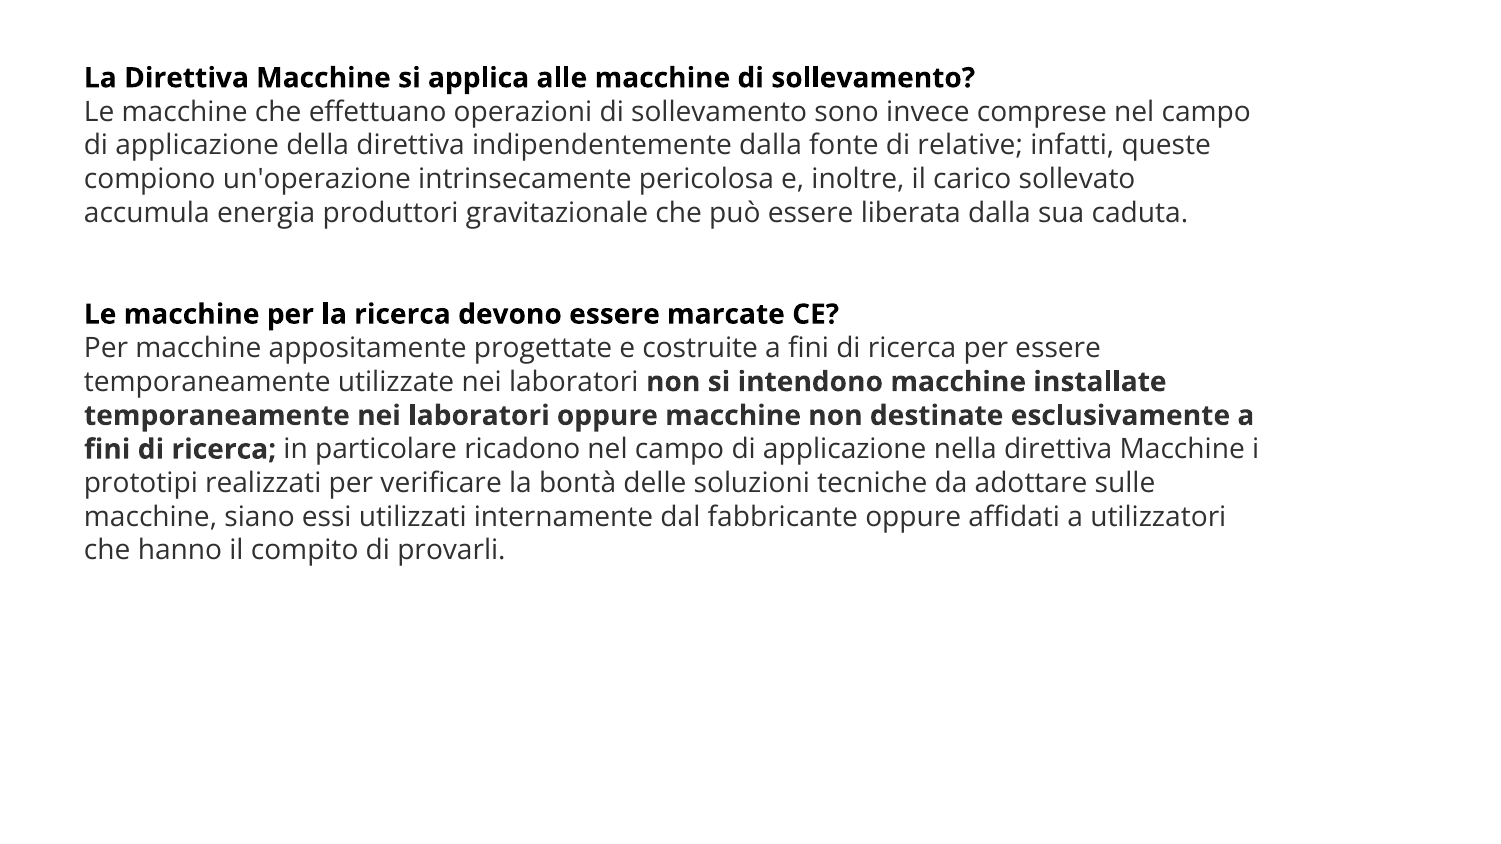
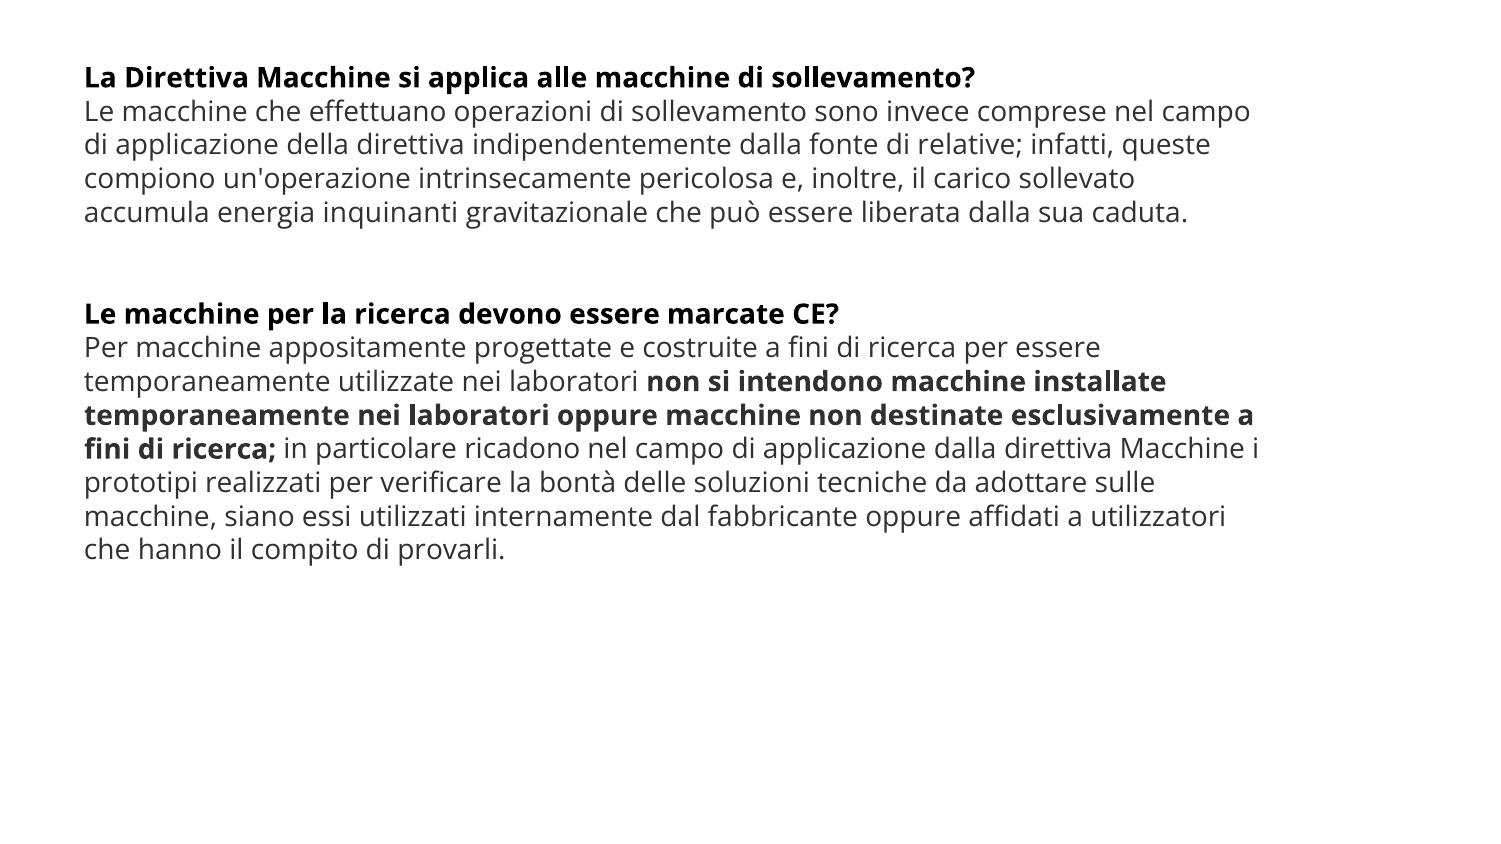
produttori: produttori -> inquinanti (390, 213)
applicazione nella: nella -> dalla (965, 450)
